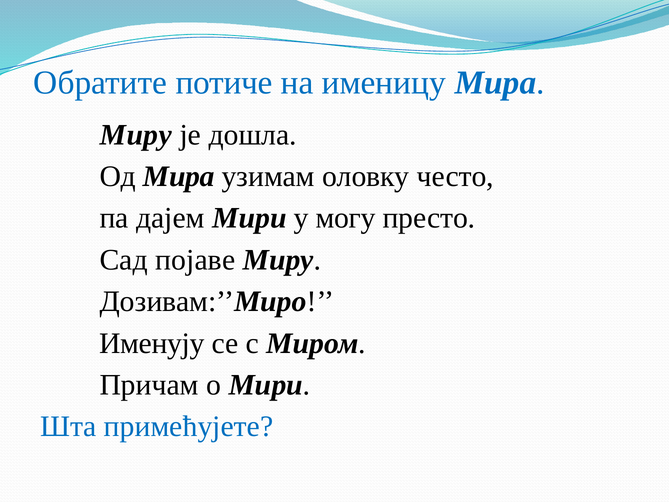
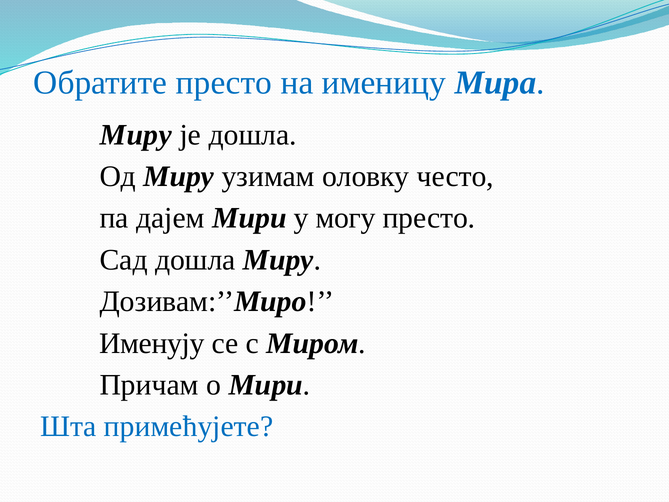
Обратите потиче: потиче -> престо (224, 83)
Од Мира: Мира -> Миру (179, 176)
Сад појаве: појаве -> дошла (195, 260)
